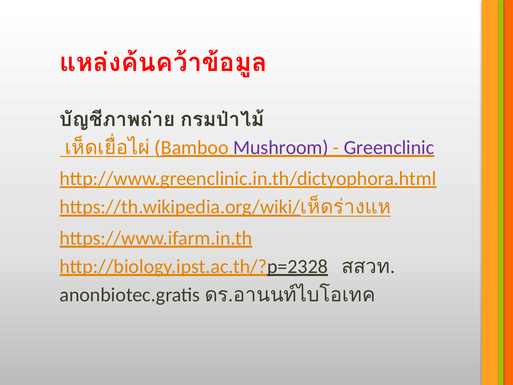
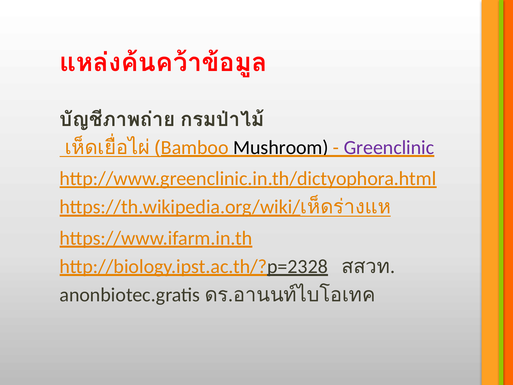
Mushroom colour: purple -> black (281, 147)
